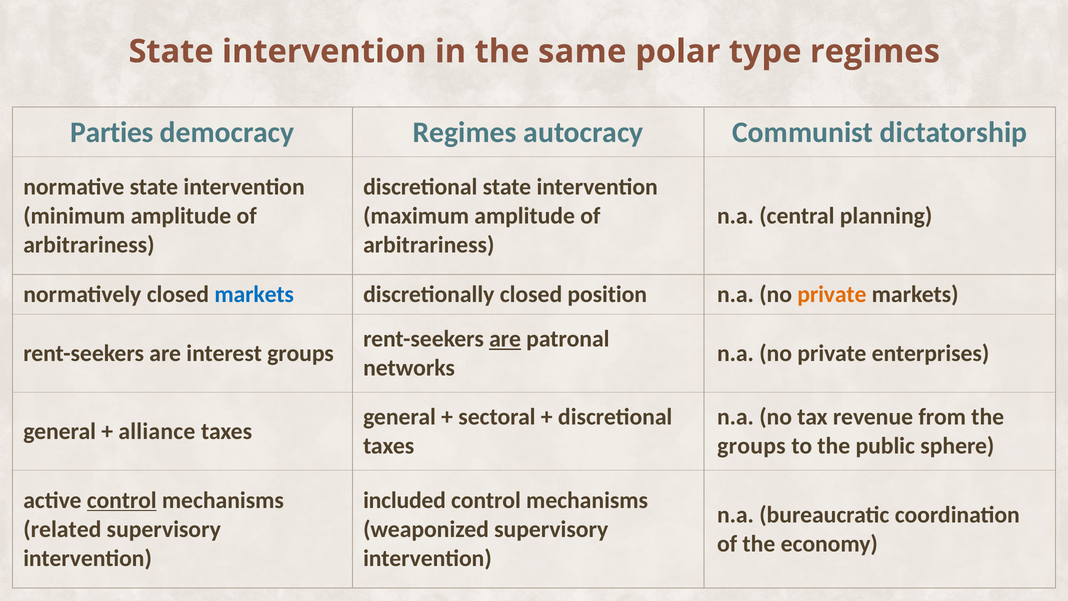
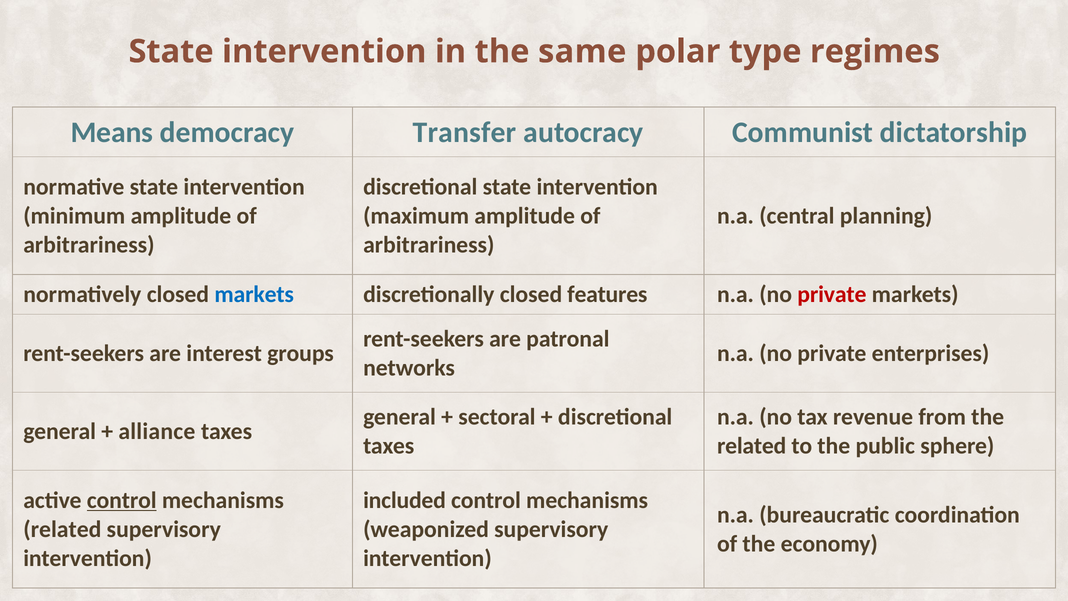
Parties: Parties -> Means (112, 132)
democracy Regimes: Regimes -> Transfer (465, 132)
position: position -> features (607, 295)
private colour: orange -> red (832, 295)
are underline: present -> none (505, 339)
groups: groups -> related (752, 446)
